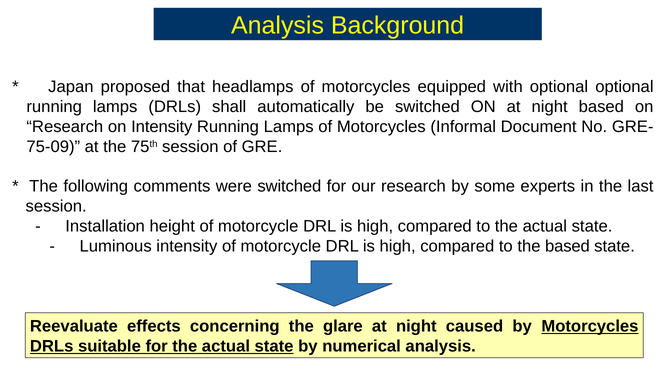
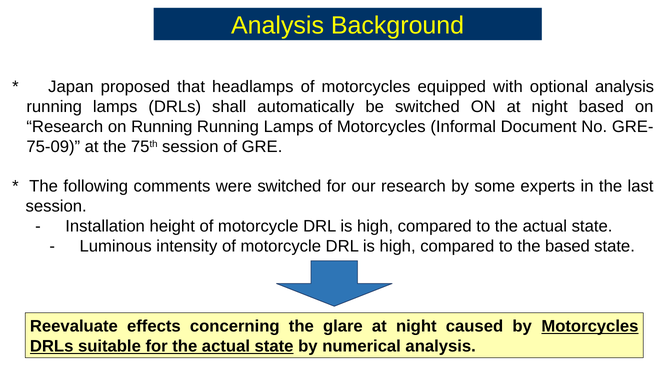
optional optional: optional -> analysis (625, 87)
on Intensity: Intensity -> Running (162, 127)
